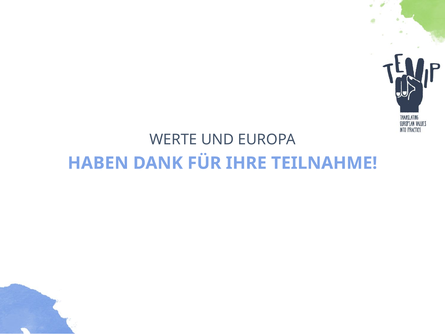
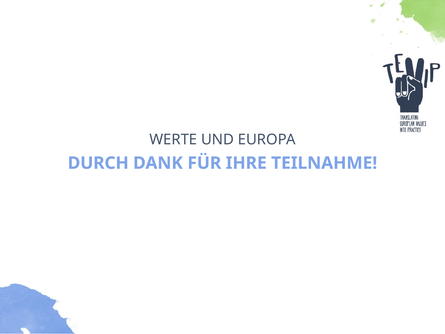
HABEN: HABEN -> DURCH (98, 163)
